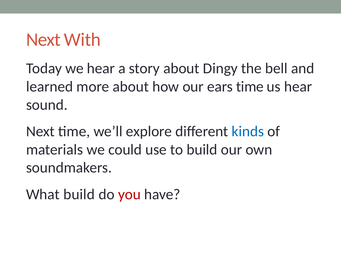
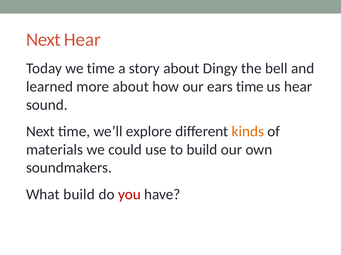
Next With: With -> Hear (82, 40)
we hear: hear -> time (101, 69)
kinds colour: blue -> orange (248, 132)
